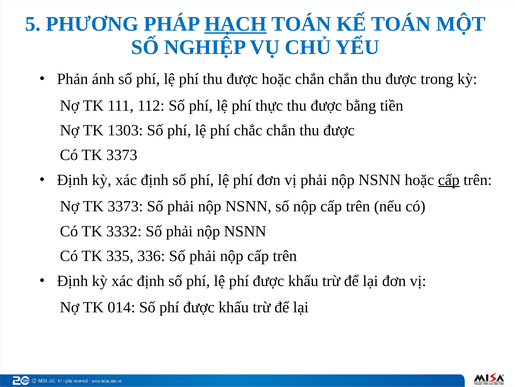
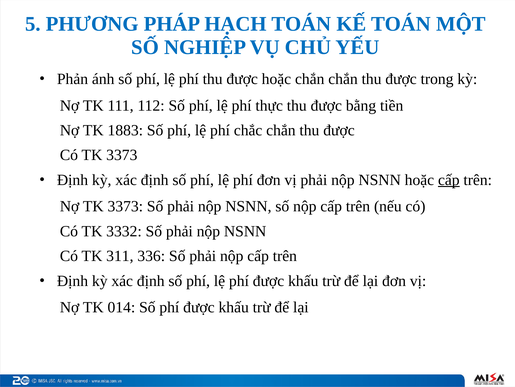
HẠCH underline: present -> none (236, 24)
1303: 1303 -> 1883 (125, 130)
335: 335 -> 311 (120, 256)
